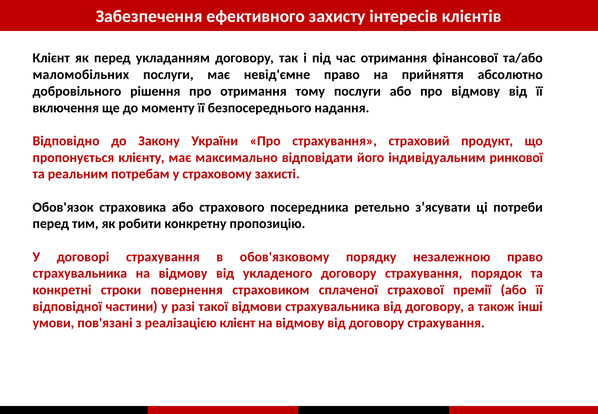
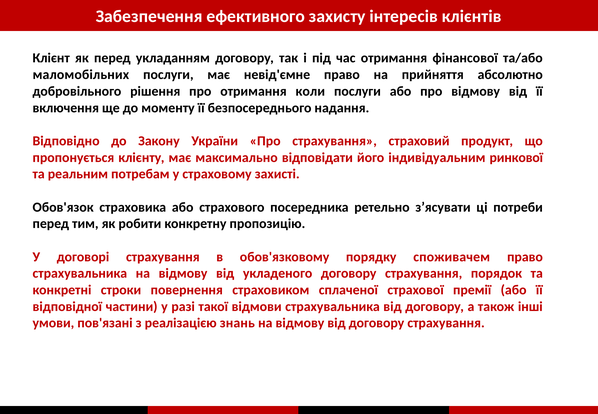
тому: тому -> коли (310, 91)
незалежною: незалежною -> споживачем (452, 257)
реалізацією клієнт: клієнт -> знань (237, 323)
